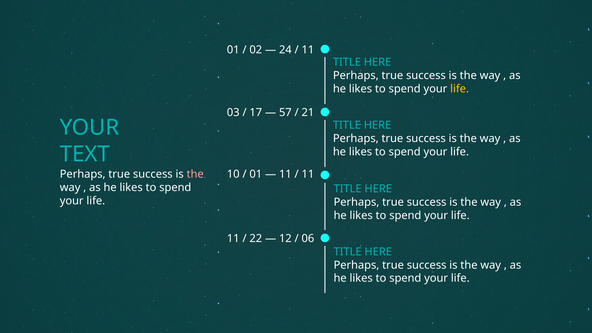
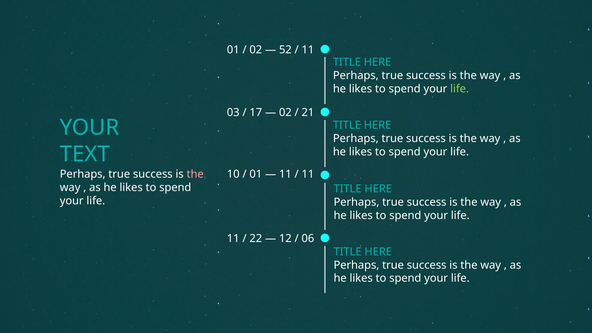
24: 24 -> 52 (285, 50)
life colour: yellow -> light green (460, 89)
57: 57 -> 02 (285, 113)
